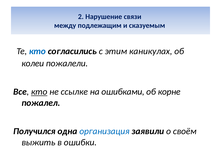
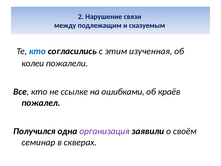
каникулах: каникулах -> изученная (151, 51)
кто underline: present -> none (39, 92)
корне: корне -> краёв (169, 92)
организация colour: blue -> purple (104, 131)
выжить: выжить -> семинар (38, 142)
ошибки: ошибки -> скверах (80, 142)
